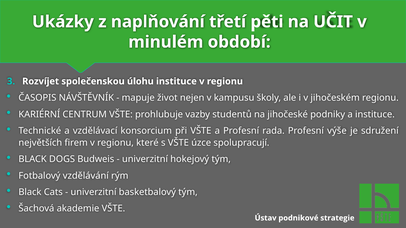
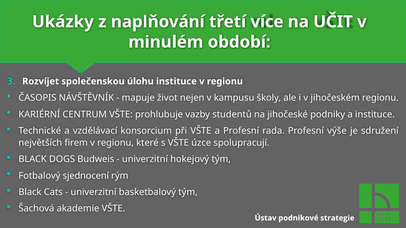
pěti: pěti -> více (267, 22)
vzdělávání: vzdělávání -> sjednocení (86, 176)
